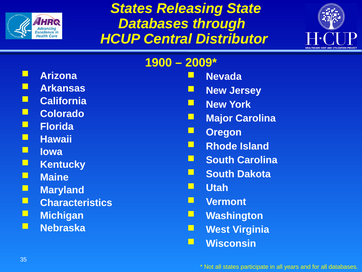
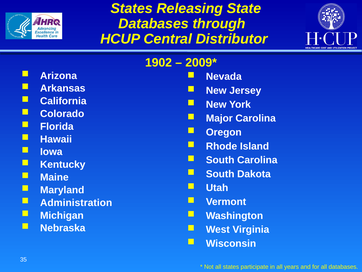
1900: 1900 -> 1902 (159, 63)
Characteristics: Characteristics -> Administration (76, 202)
